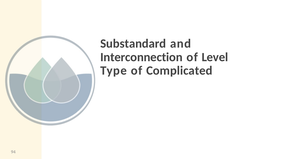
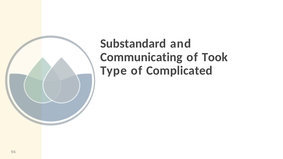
Interconnection: Interconnection -> Communicating (141, 57)
Level: Level -> Took (215, 57)
